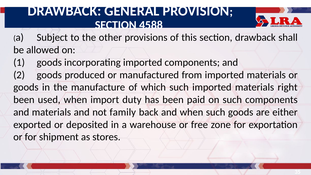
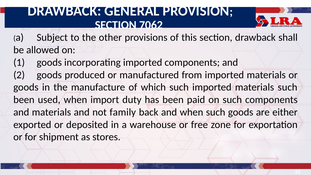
4588: 4588 -> 7062 (151, 25)
materials right: right -> such (288, 87)
